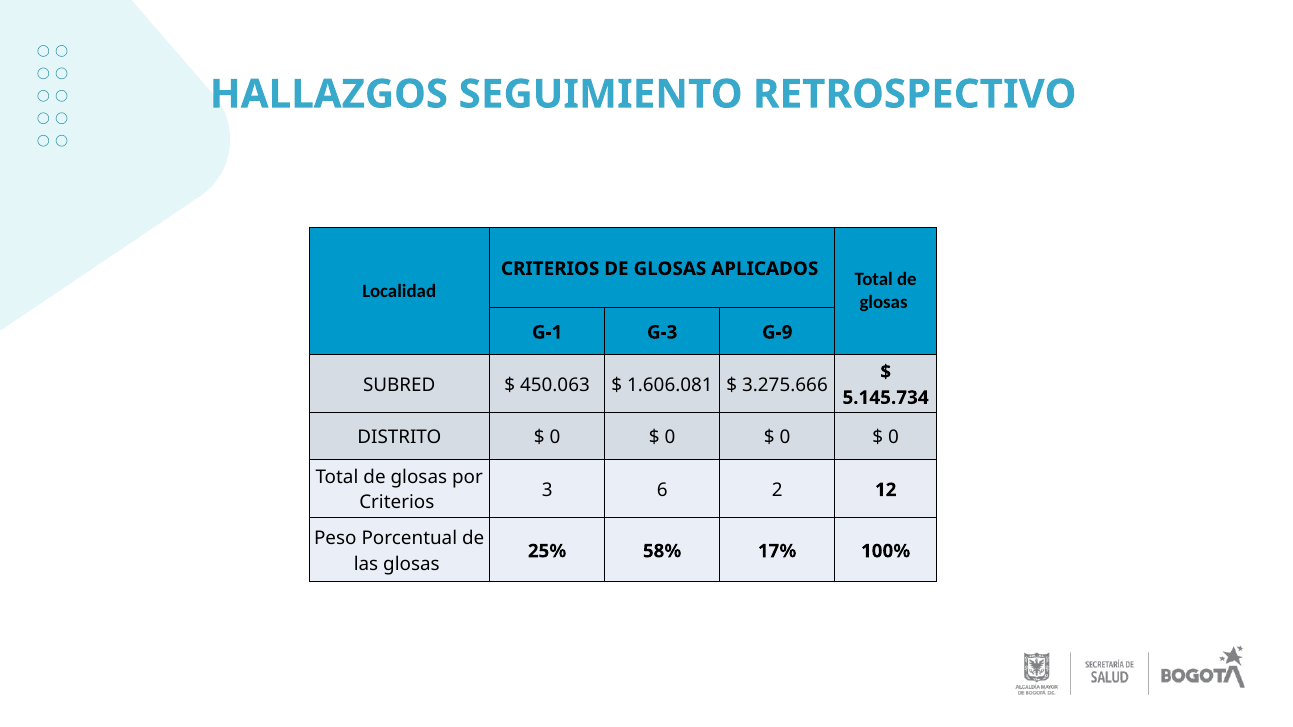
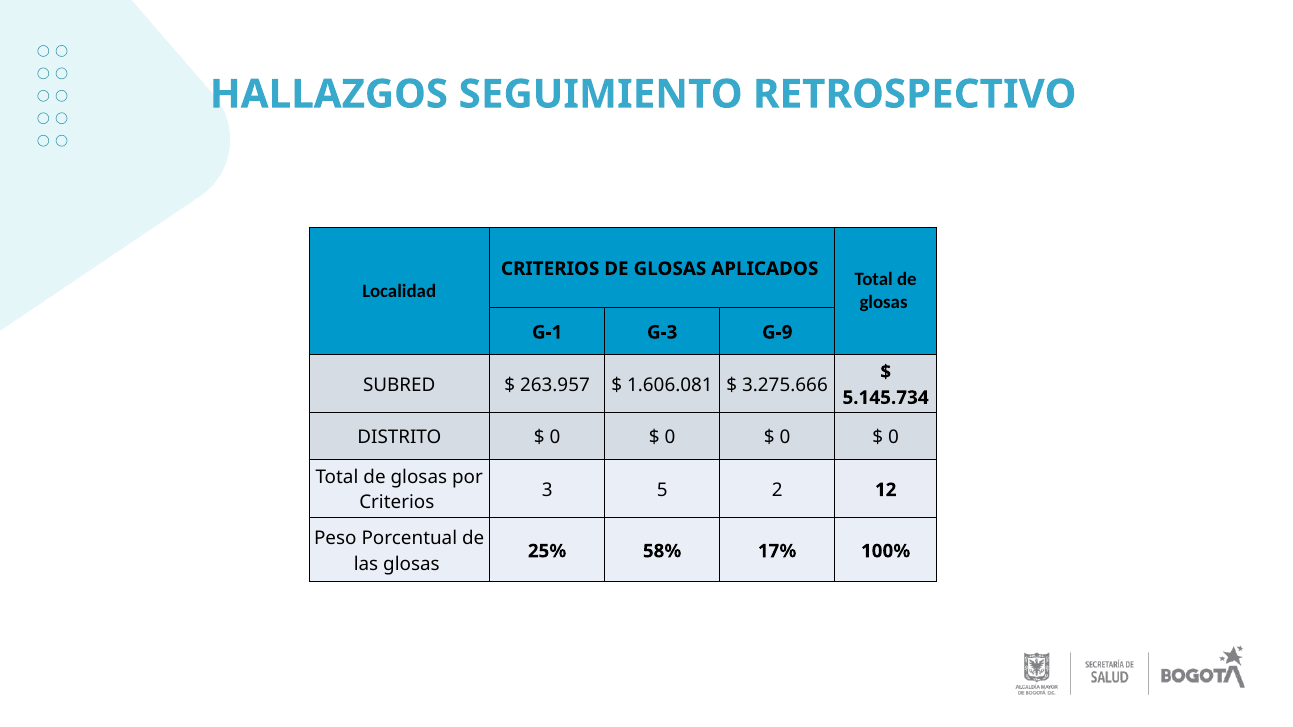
450.063: 450.063 -> 263.957 (555, 385)
6: 6 -> 5 (662, 490)
